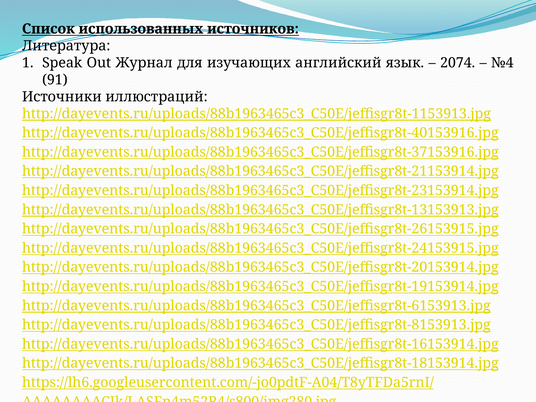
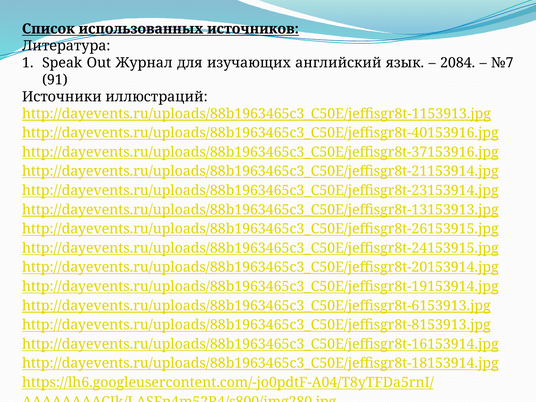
2074: 2074 -> 2084 (458, 63)
№4: №4 -> №7 (502, 63)
